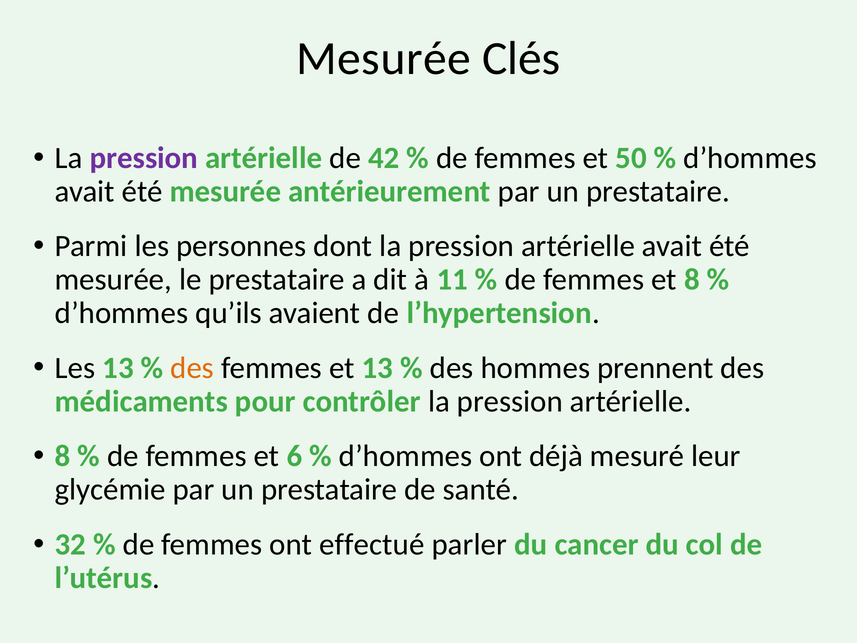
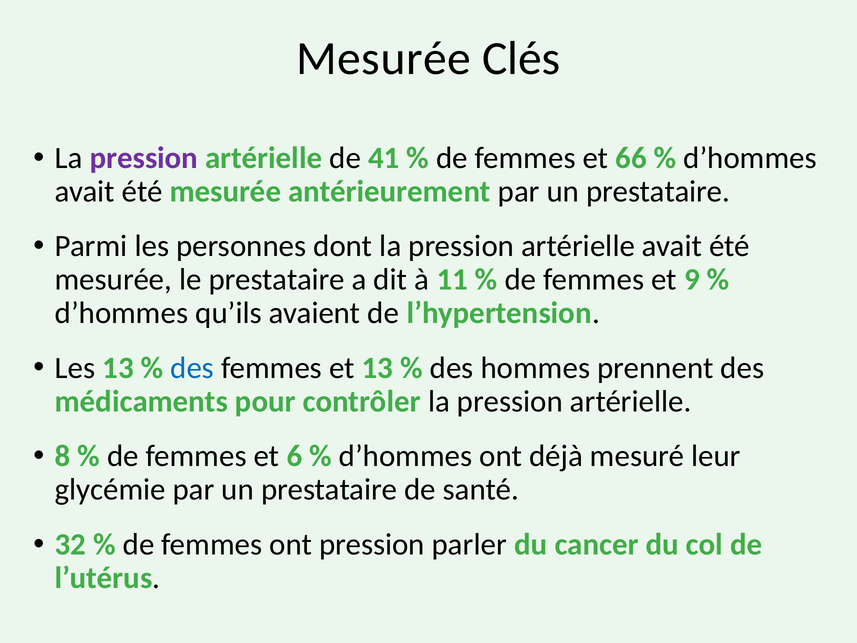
42: 42 -> 41 (384, 158)
50: 50 -> 66 (631, 158)
et 8: 8 -> 9 (692, 280)
des colour: orange -> blue (192, 368)
ont effectué: effectué -> pression (372, 544)
